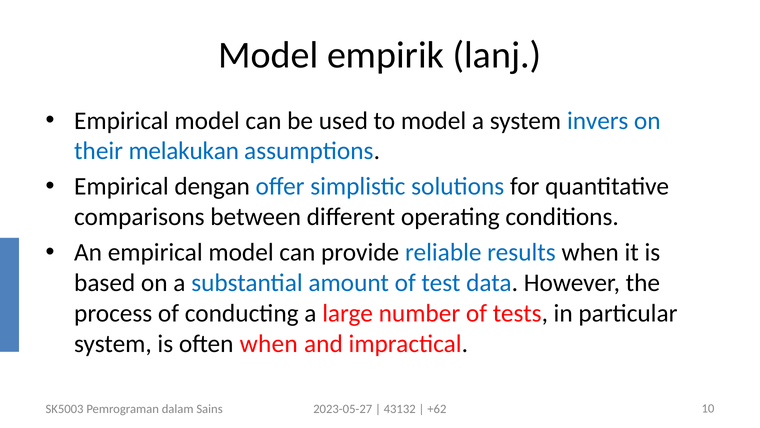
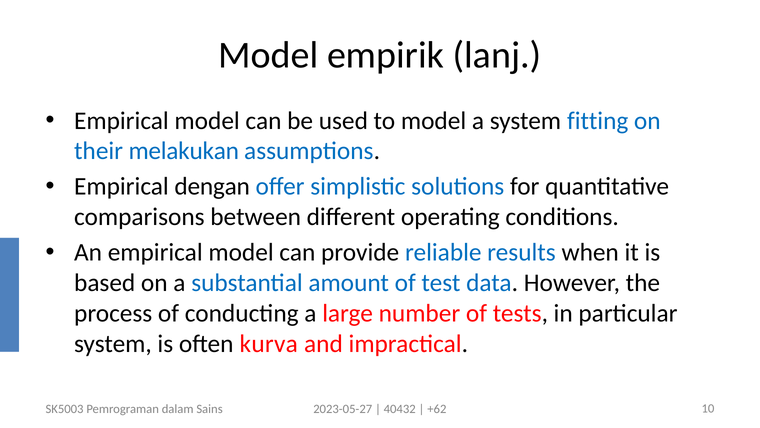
invers: invers -> fitting (598, 121)
often when: when -> kurva (269, 343)
43132: 43132 -> 40432 (400, 408)
